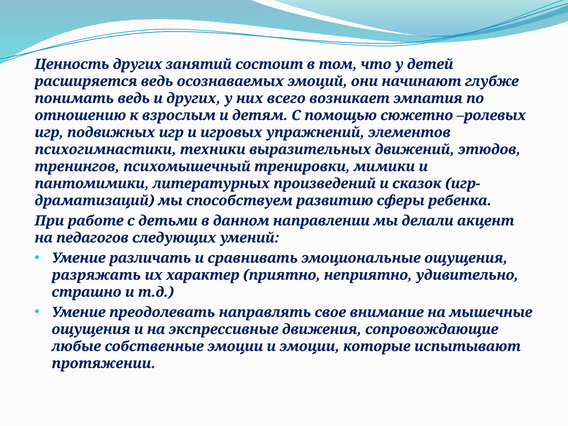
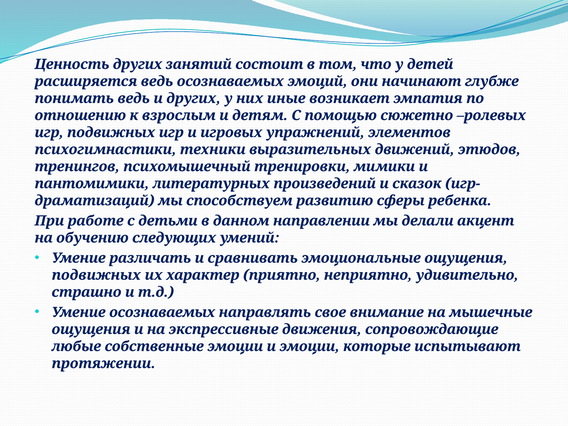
всего: всего -> иные (286, 98)
педагогов: педагогов -> обучению (92, 238)
разряжать: разряжать -> подвижных (96, 275)
Умение преодолевать: преодолевать -> осознаваемых (162, 312)
